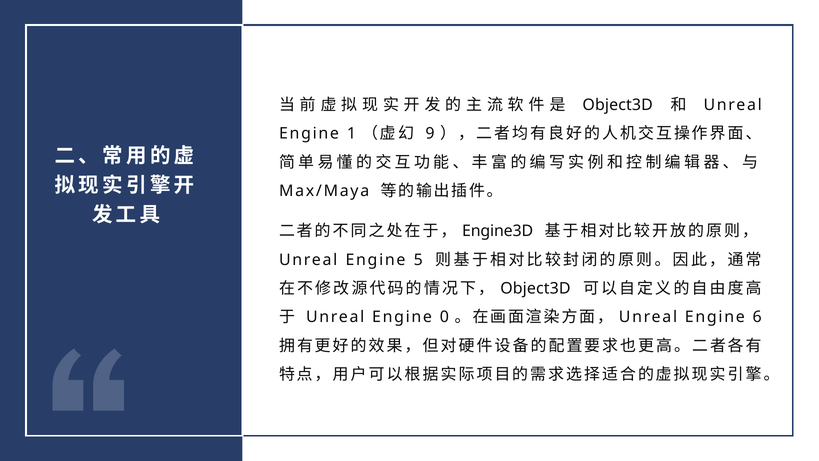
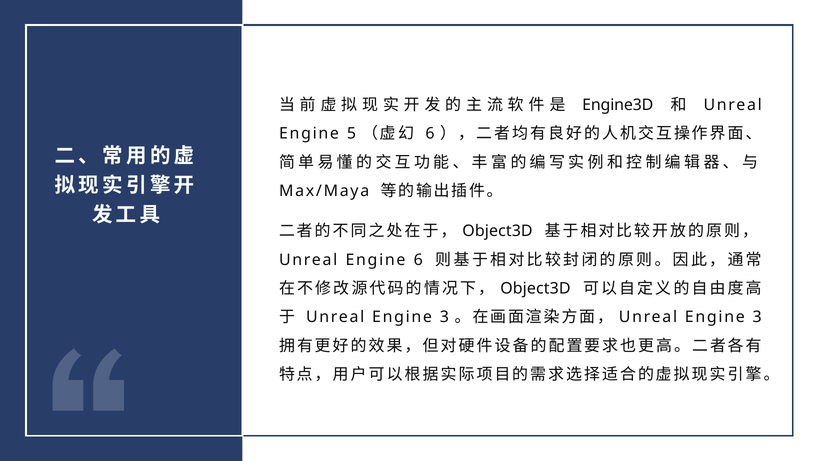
Object3D: Object3D -> Engine3D (618, 105)
1: 1 -> 5 (351, 134)
9: 9 -> 6 (430, 134)
Engine3D: Engine3D -> Object3D (497, 231)
Engine 5: 5 -> 6 (418, 260)
0: 0 -> 3 (444, 317)
6: 6 -> 3 (757, 317)
